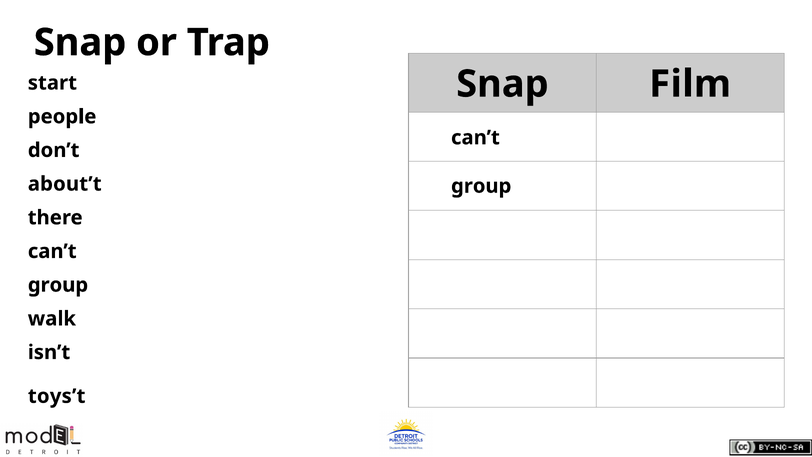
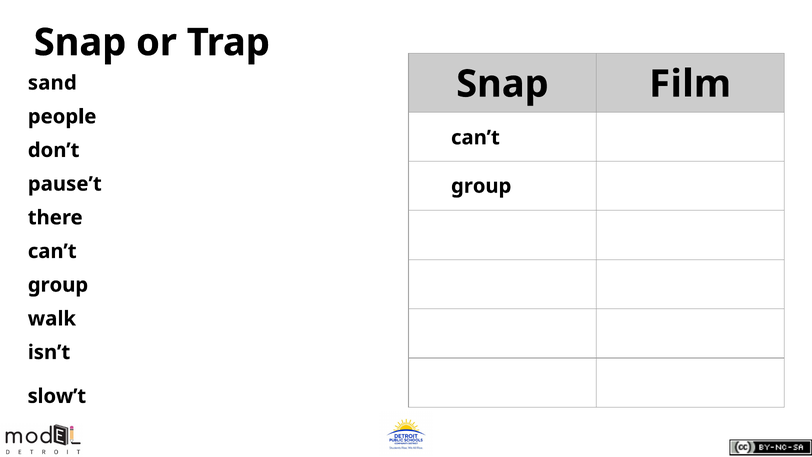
start: start -> sand (52, 83)
about’t: about’t -> pause’t (65, 184)
toys’t: toys’t -> slow’t (57, 396)
